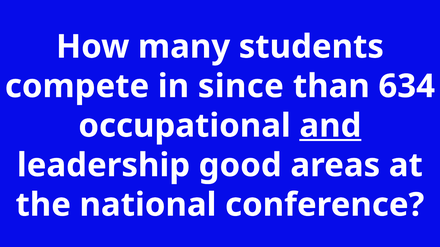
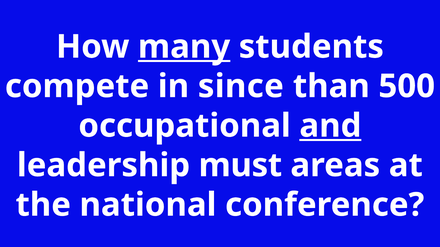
many underline: none -> present (184, 47)
634: 634 -> 500 (407, 86)
good: good -> must (240, 166)
